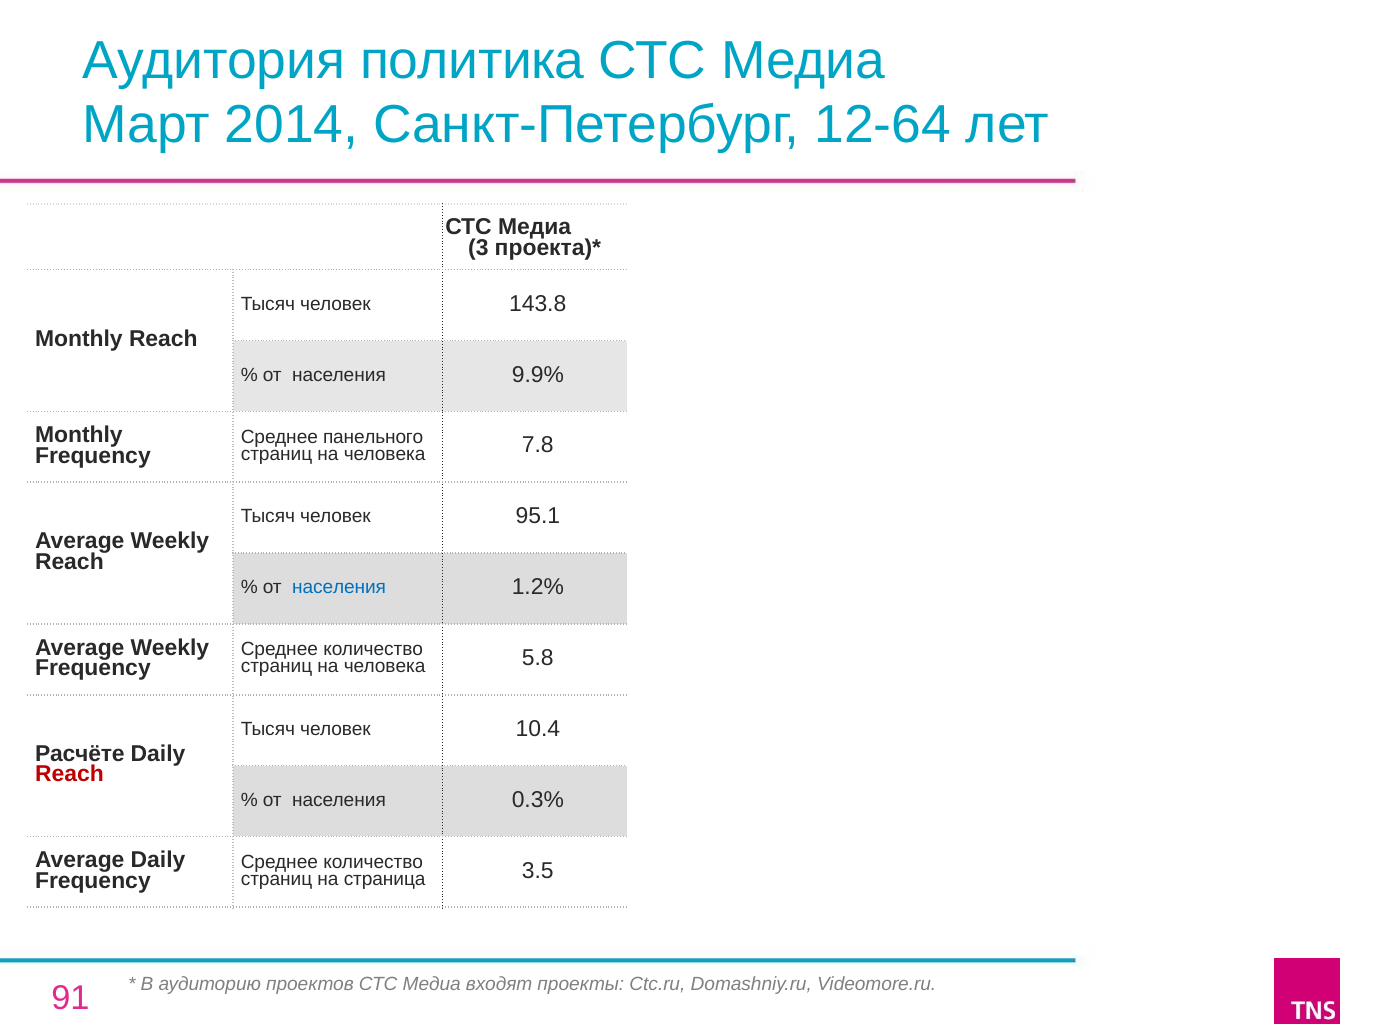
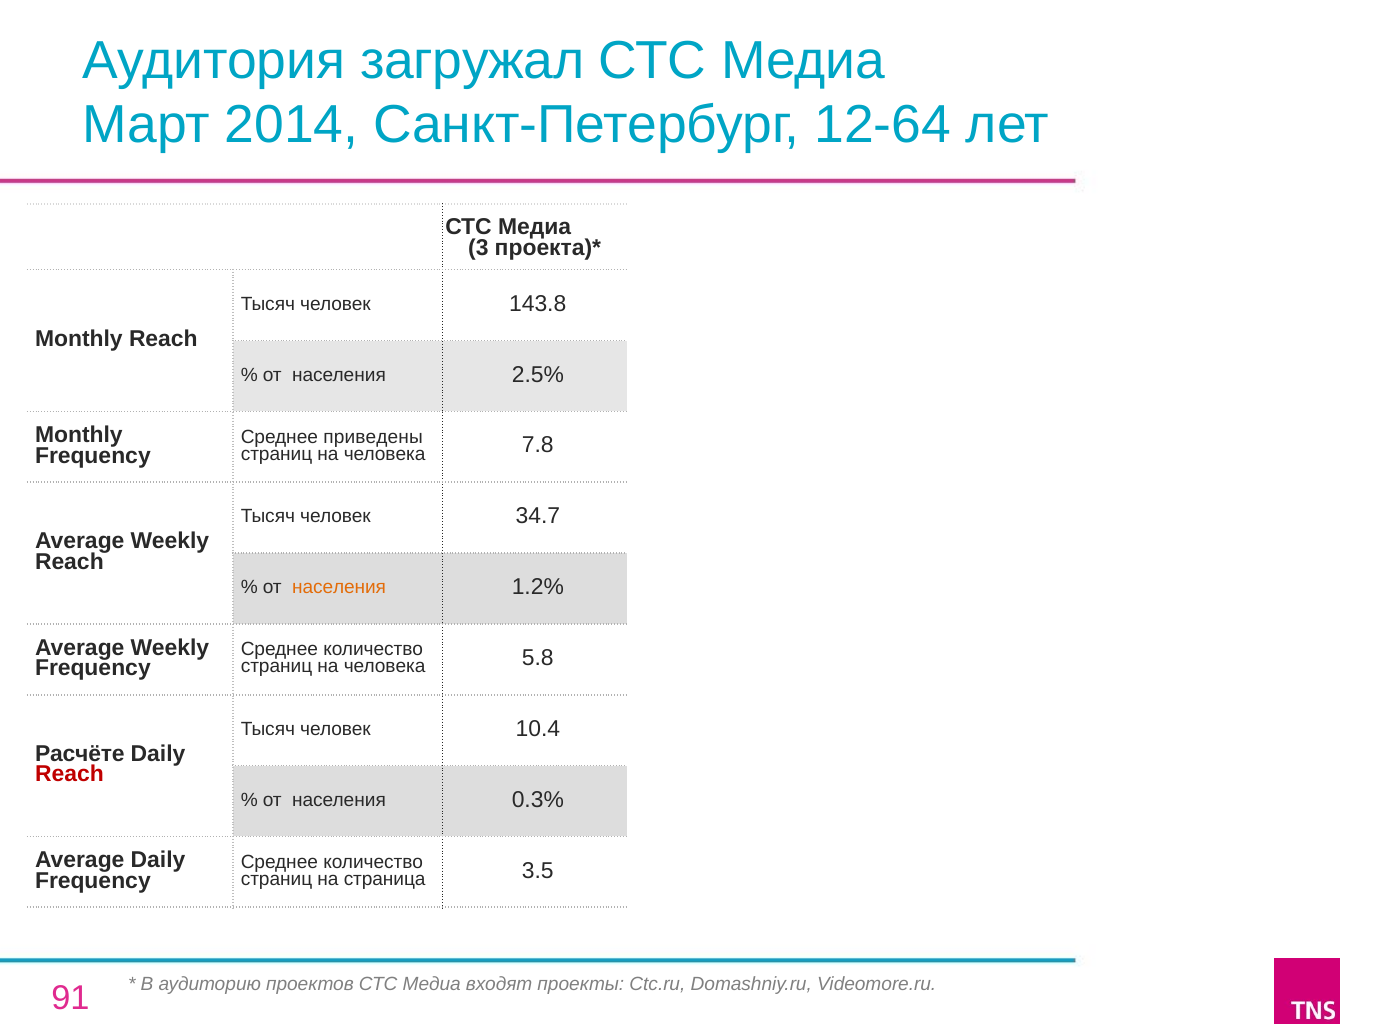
политика: политика -> загружал (472, 61)
9.9%: 9.9% -> 2.5% (538, 375)
панельного: панельного -> приведены (373, 437)
95.1: 95.1 -> 34.7 (538, 516)
населения colour: blue -> orange (339, 587)
